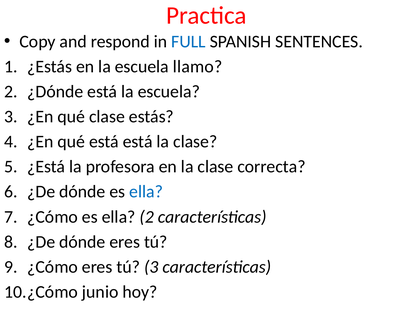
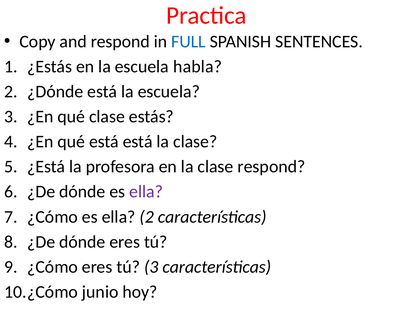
llamo: llamo -> habla (198, 67)
clase correcta: correcta -> respond (271, 167)
ella colour: blue -> purple (146, 192)
